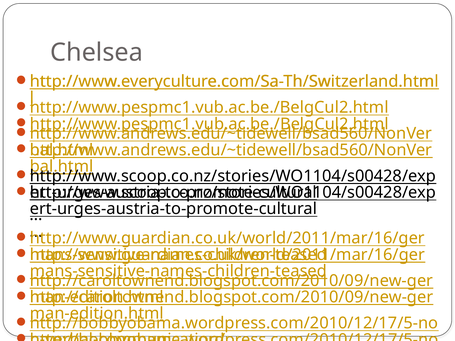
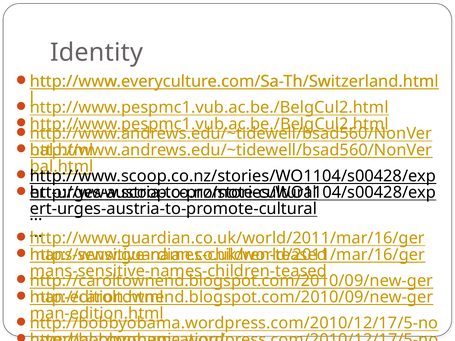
Chelsea: Chelsea -> Identity (97, 53)
